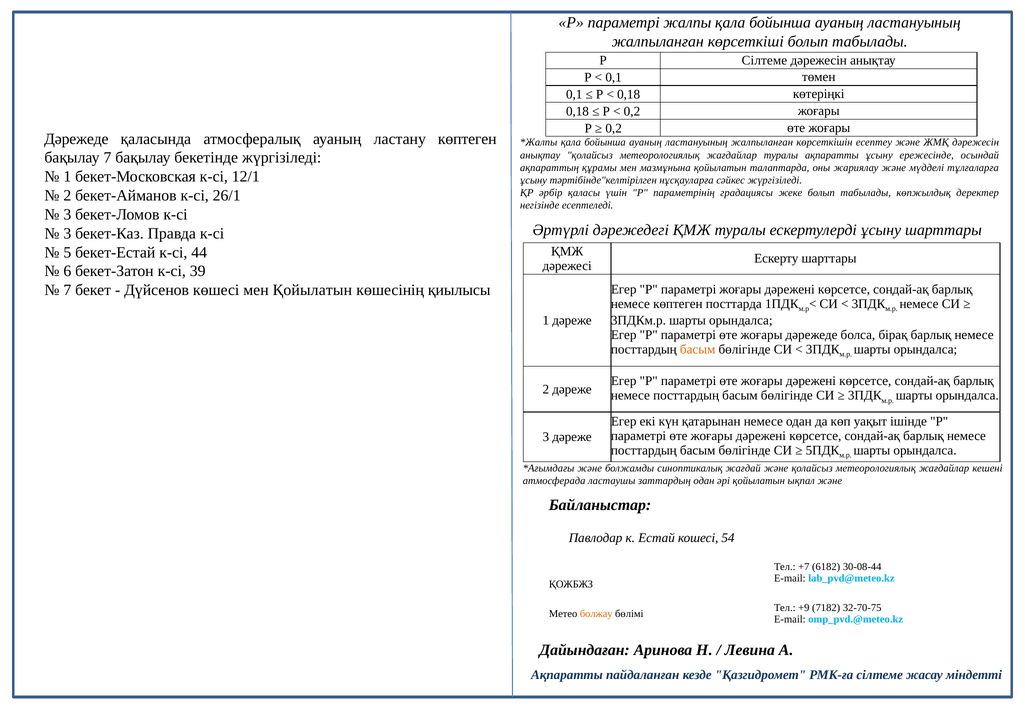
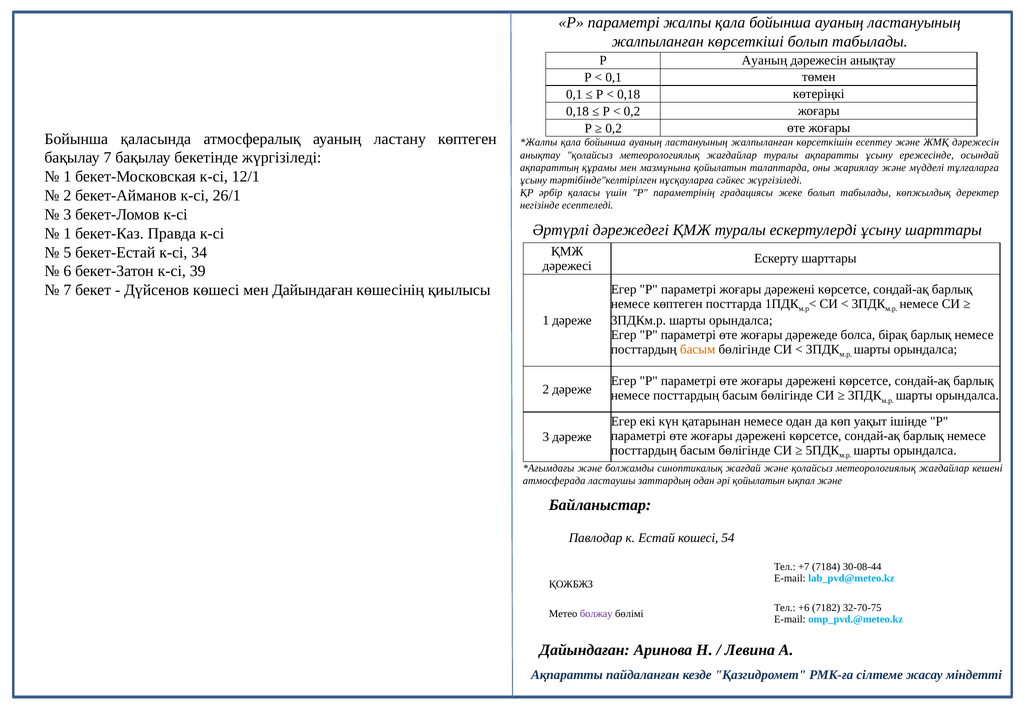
Р Сілтеме: Сілтеме -> Ауаның (764, 61)
Дәрежеде: Дәрежеде -> Бойынша (76, 139)
3: 3 -> 1 (67, 234)
44: 44 -> 34 (199, 253)
мен Қойылатын: Қойылатын -> Дайындаған (313, 290)
6182: 6182 -> 7184 (826, 567)
+9: +9 -> +6 (804, 608)
болжау colour: orange -> purple (596, 614)
